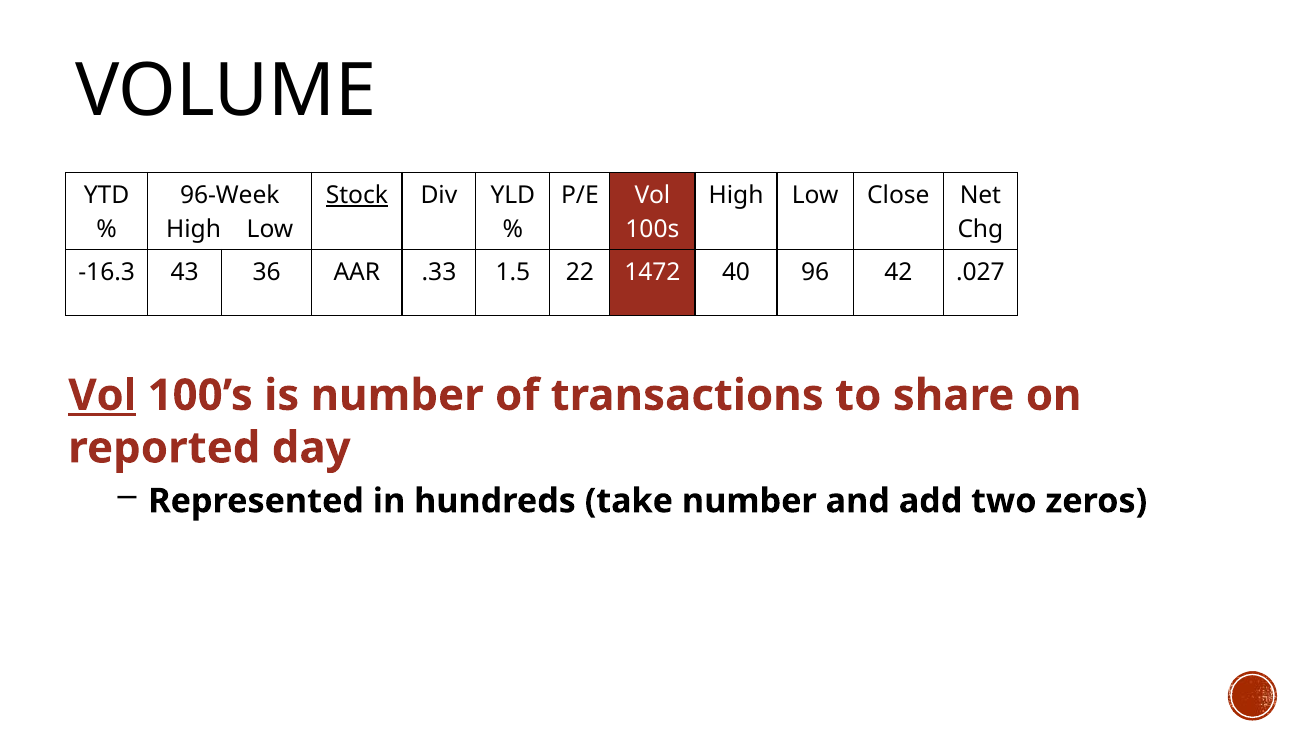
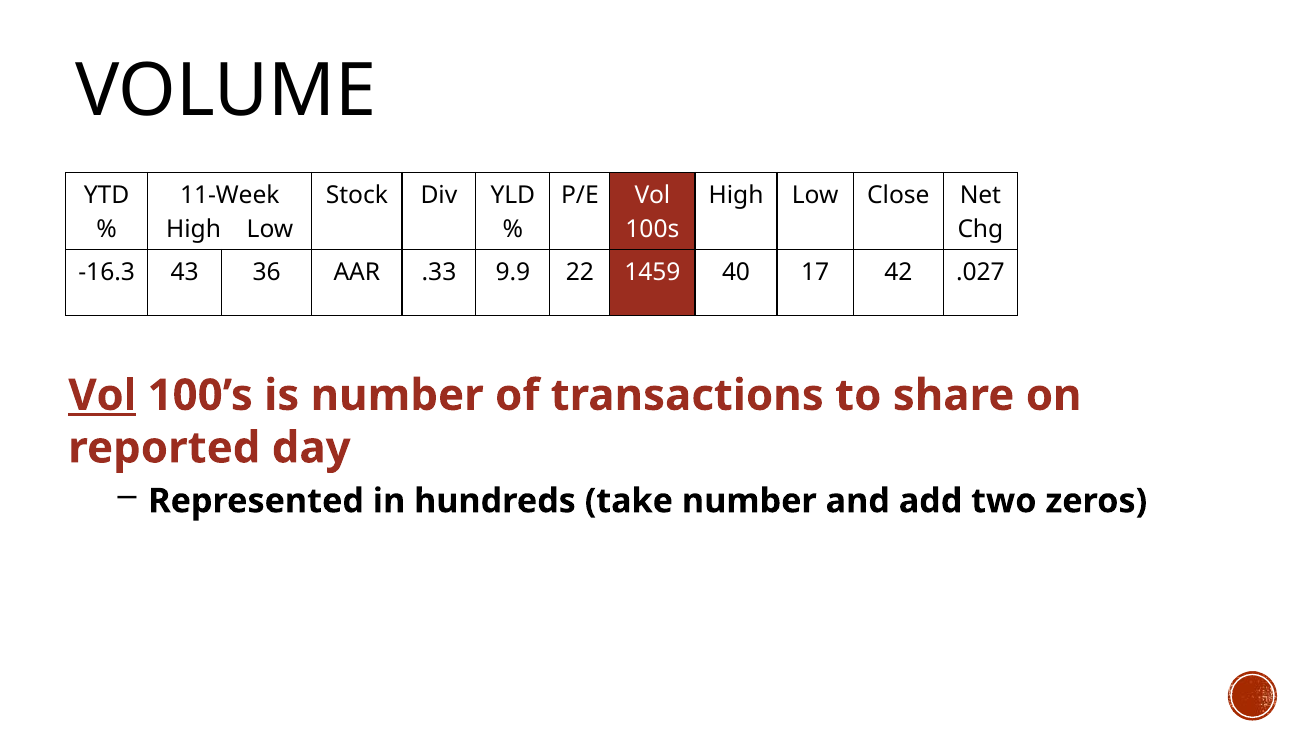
96-Week: 96-Week -> 11-Week (230, 195)
Stock underline: present -> none (357, 195)
1.5: 1.5 -> 9.9 (513, 272)
1472: 1472 -> 1459 (652, 272)
96: 96 -> 17 (815, 272)
